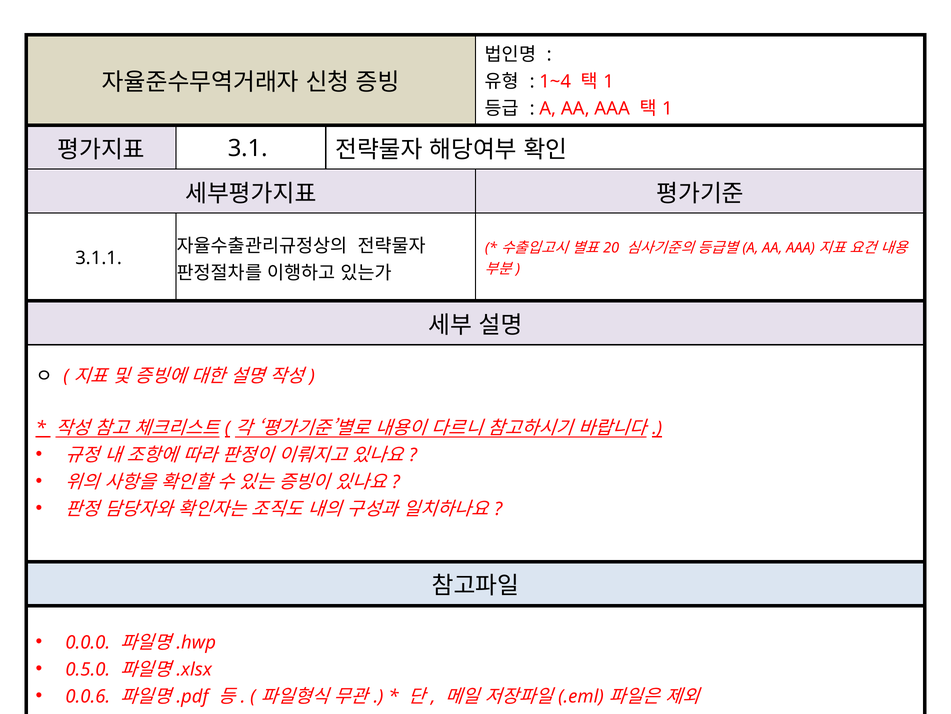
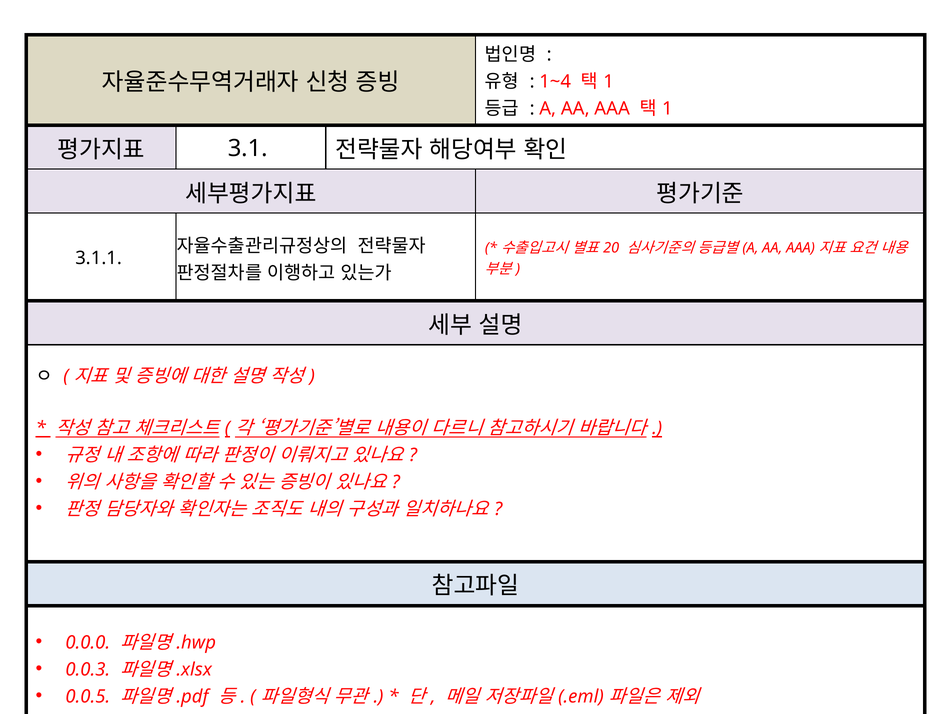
0.5.0: 0.5.0 -> 0.0.3 (88, 669)
0.0.6: 0.0.6 -> 0.0.5 (88, 696)
